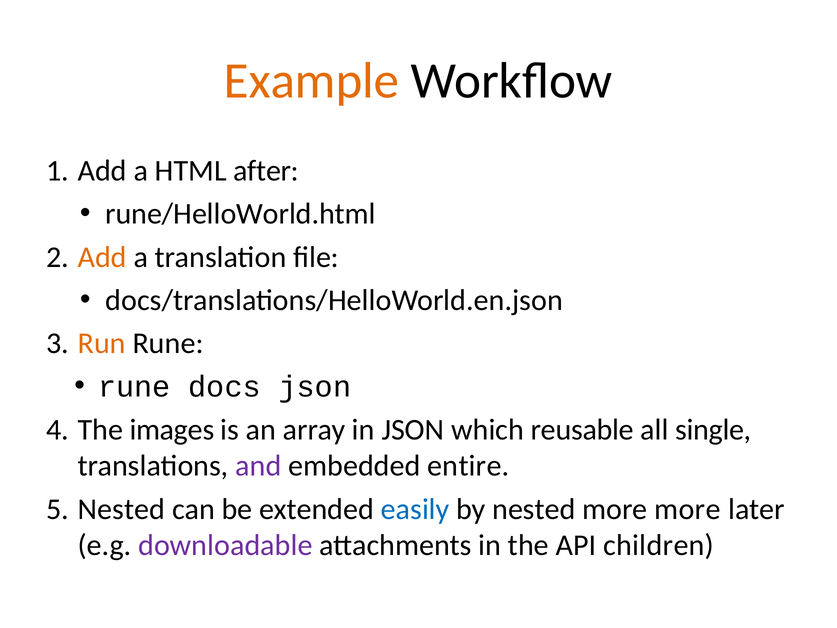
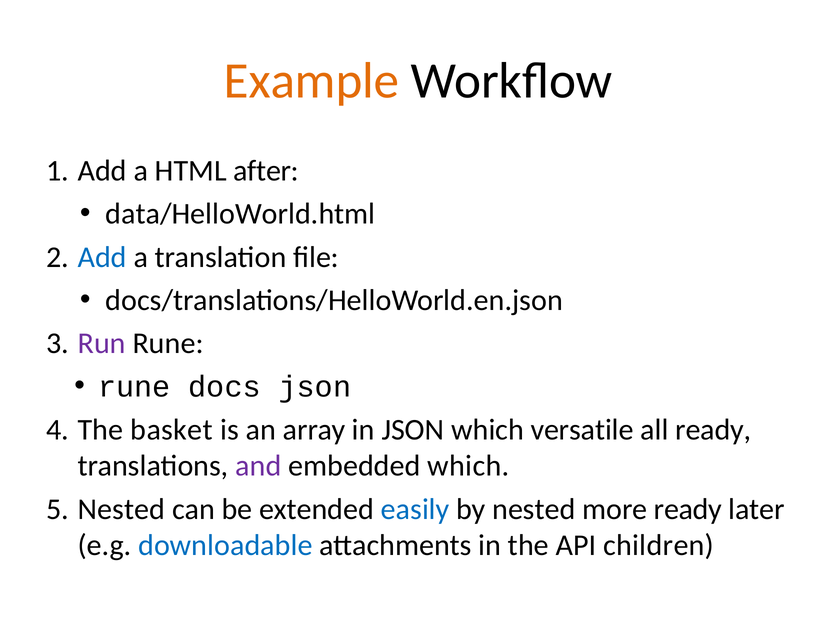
rune/HelloWorld.html: rune/HelloWorld.html -> data/HelloWorld.html (240, 214)
Add colour: orange -> blue (102, 257)
Run colour: orange -> purple (102, 343)
images: images -> basket (172, 430)
reusable: reusable -> versatile (582, 430)
all single: single -> ready (713, 430)
embedded entire: entire -> which (468, 466)
more more: more -> ready (688, 509)
downloadable colour: purple -> blue (225, 545)
